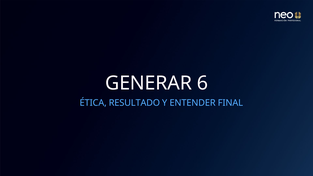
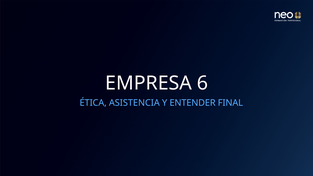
GENERAR: GENERAR -> EMPRESA (149, 83)
RESULTADO: RESULTADO -> ASISTENCIA (134, 103)
